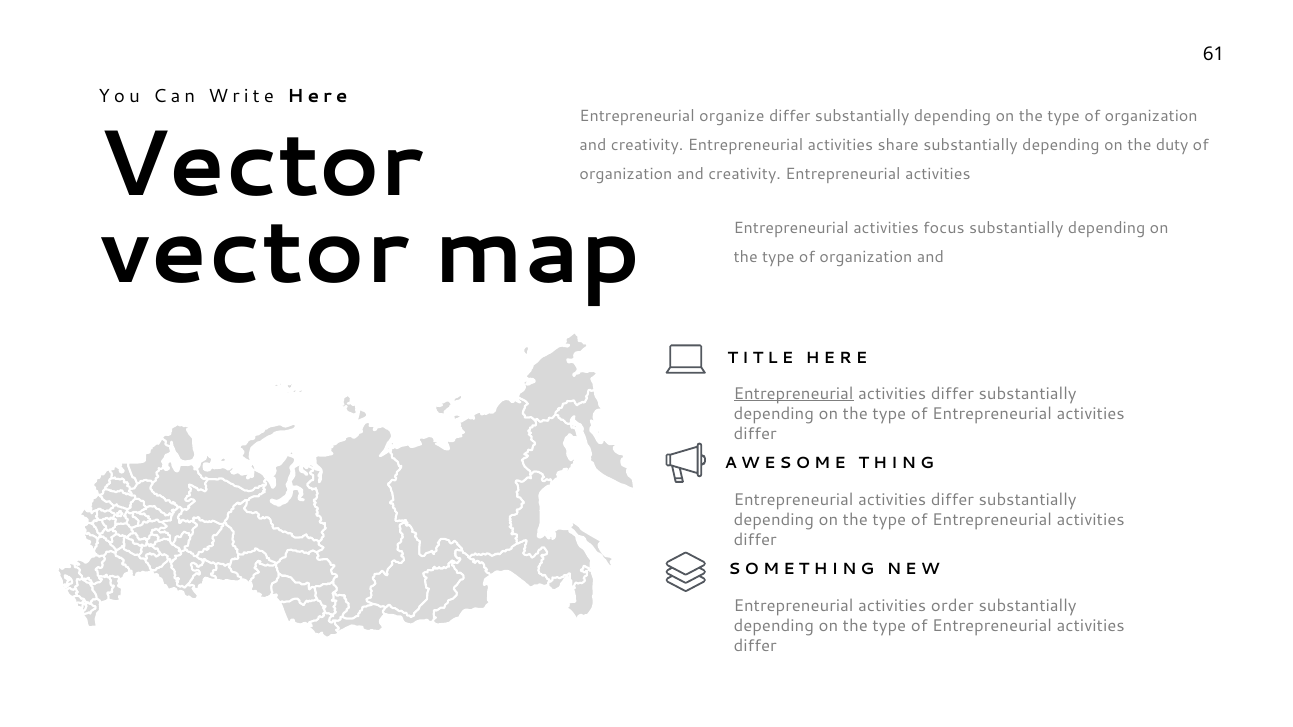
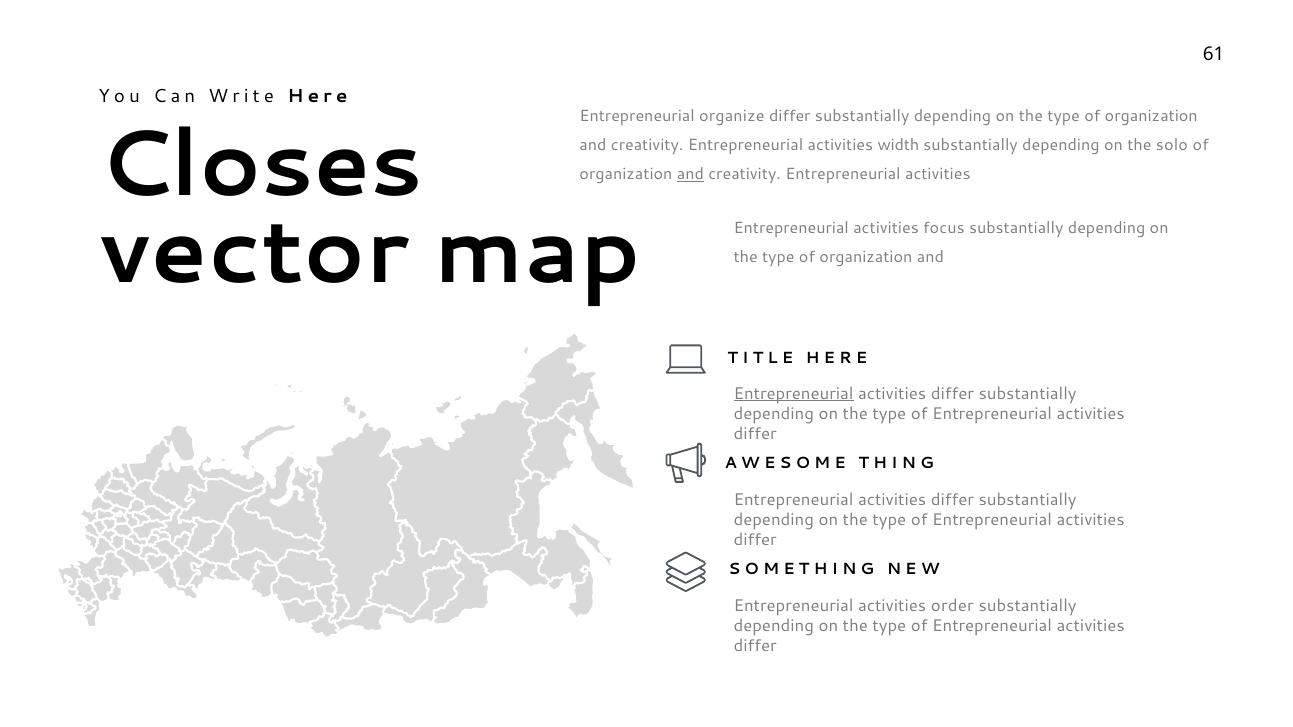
Vector: Vector -> Closes (261, 164)
share: share -> width (898, 146)
duty: duty -> solo (1172, 146)
and underline: none -> present (690, 175)
